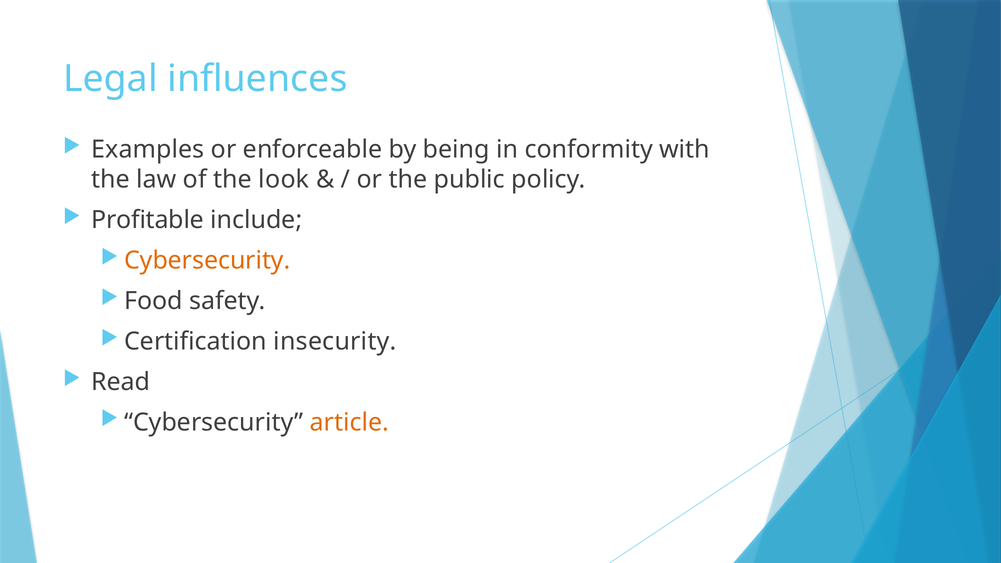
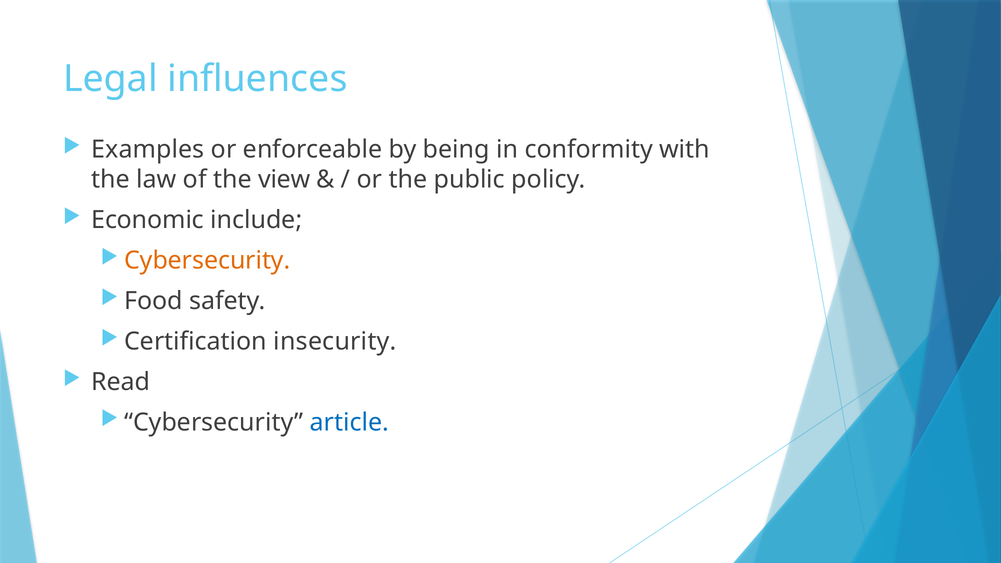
look: look -> view (284, 180)
Profitable: Profitable -> Economic (148, 220)
article colour: orange -> blue (350, 422)
